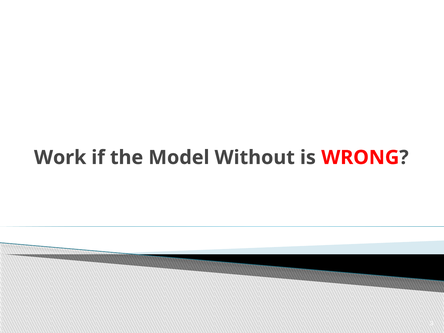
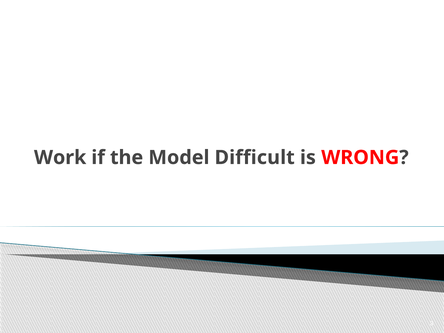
Without: Without -> Difficult (255, 158)
